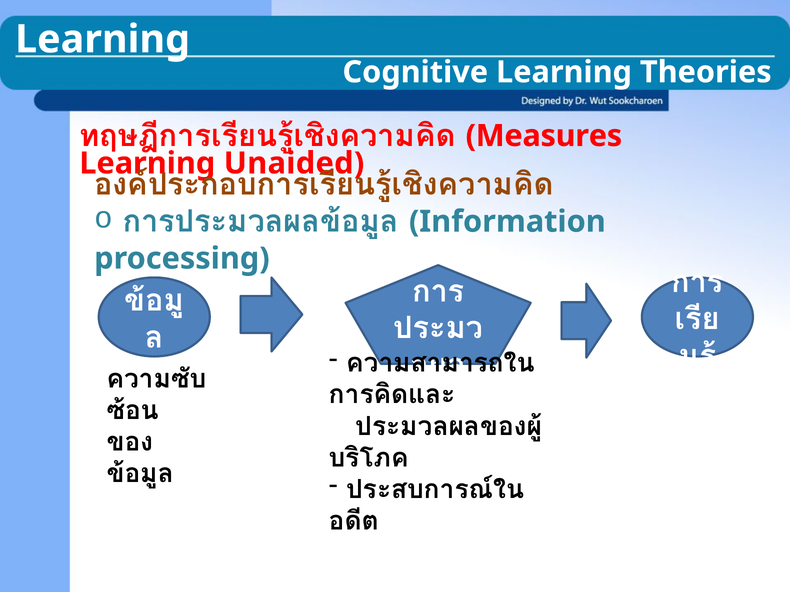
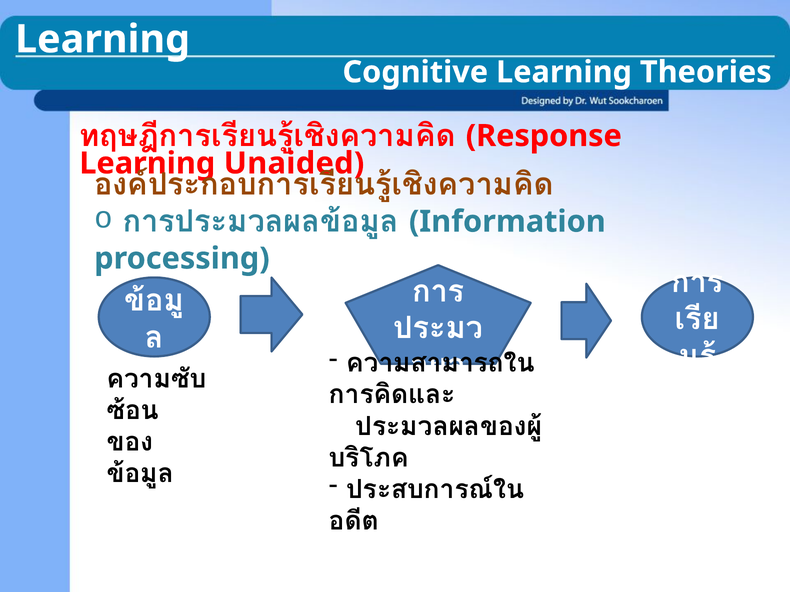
Measures: Measures -> Response (544, 136)
